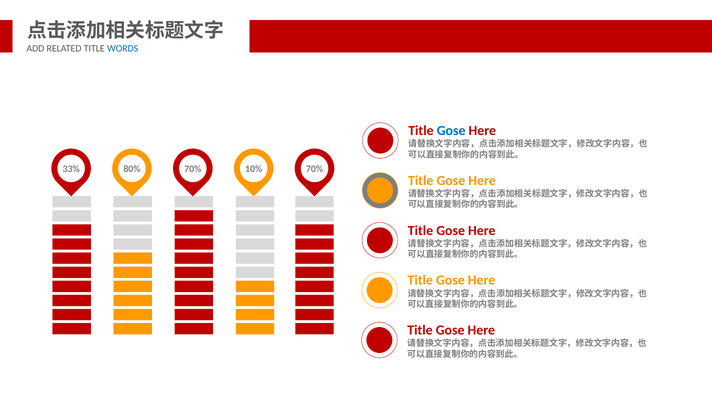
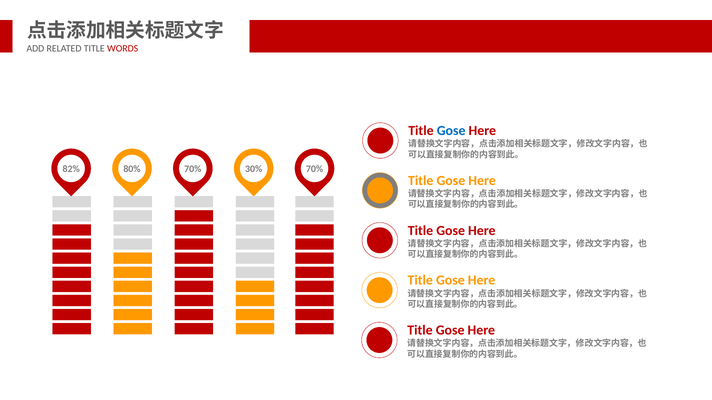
WORDS colour: blue -> red (123, 49)
33%: 33% -> 82% (71, 169)
10%: 10% -> 30% (254, 169)
